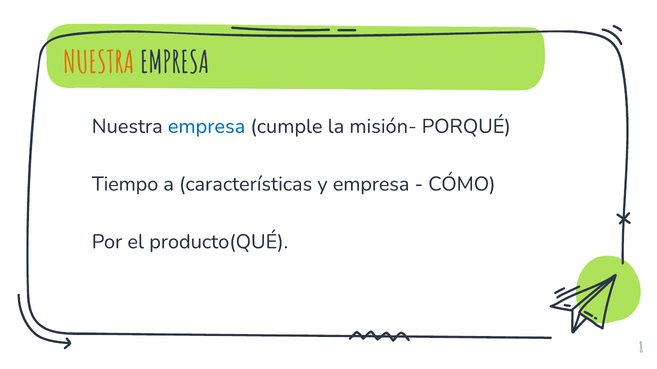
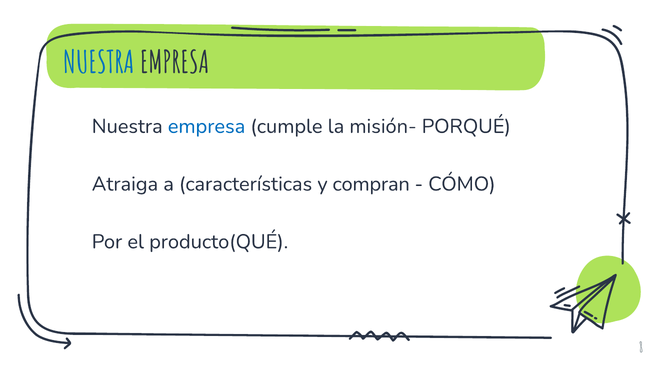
NUESTRA colour: orange -> blue (99, 63)
Tiempo: Tiempo -> Atraiga (125, 184)
y empresa: empresa -> compran (371, 184)
